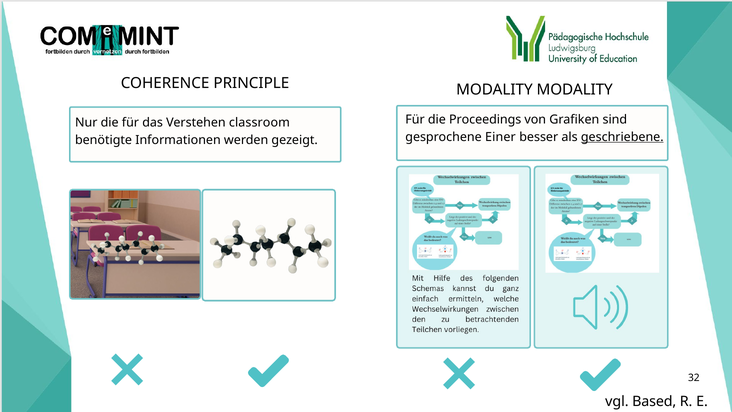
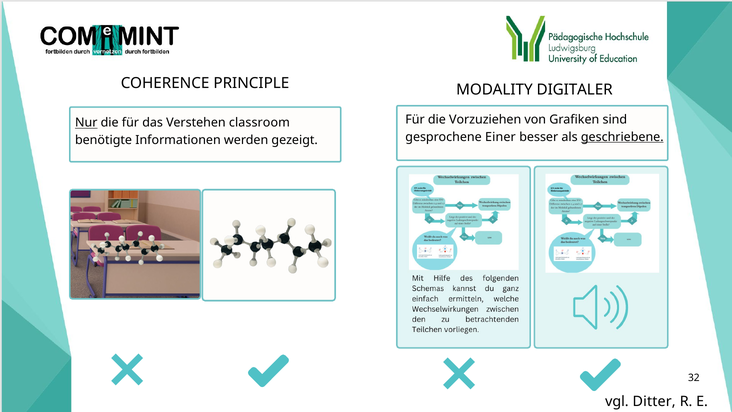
MODALITY MODALITY: MODALITY -> DIGITALER (575, 90)
Proceedings: Proceedings -> Vorzuziehen (485, 119)
Nur underline: none -> present (86, 123)
Based: Based -> Ditter (654, 401)
